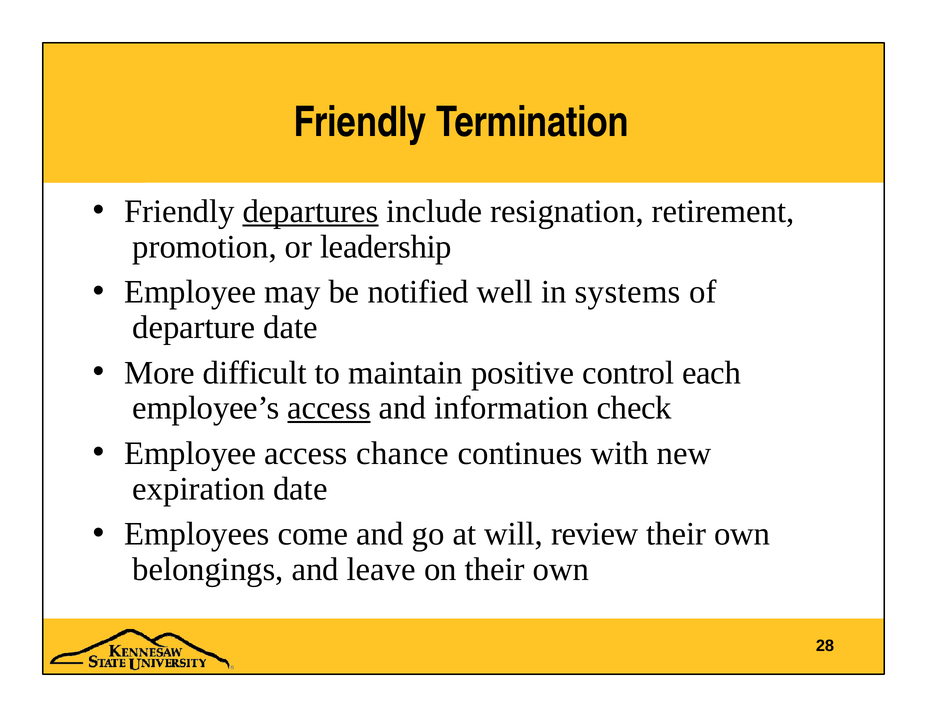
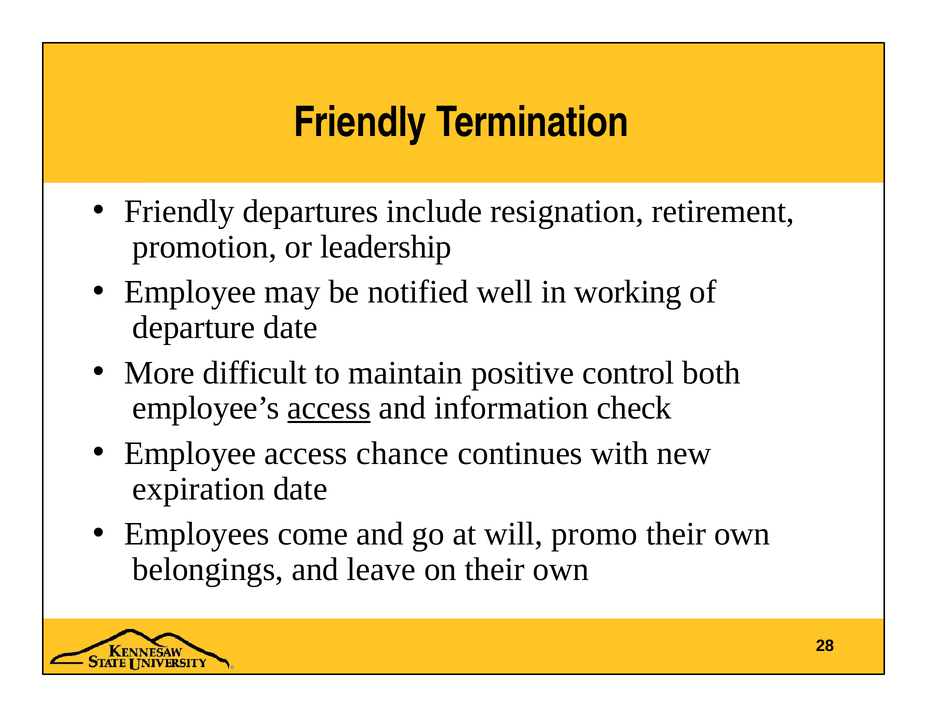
departures underline: present -> none (311, 211)
systems: systems -> working (628, 292)
each: each -> both (711, 372)
review: review -> promo (594, 534)
